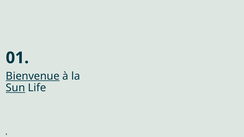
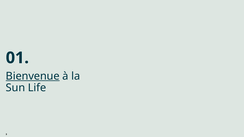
Sun underline: present -> none (15, 88)
